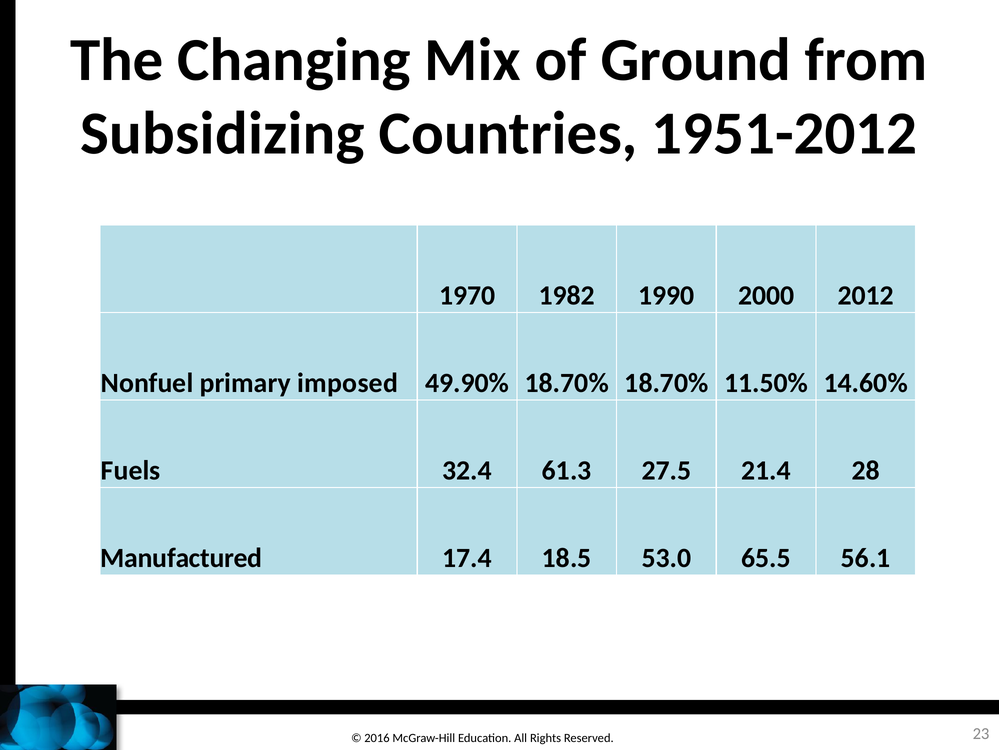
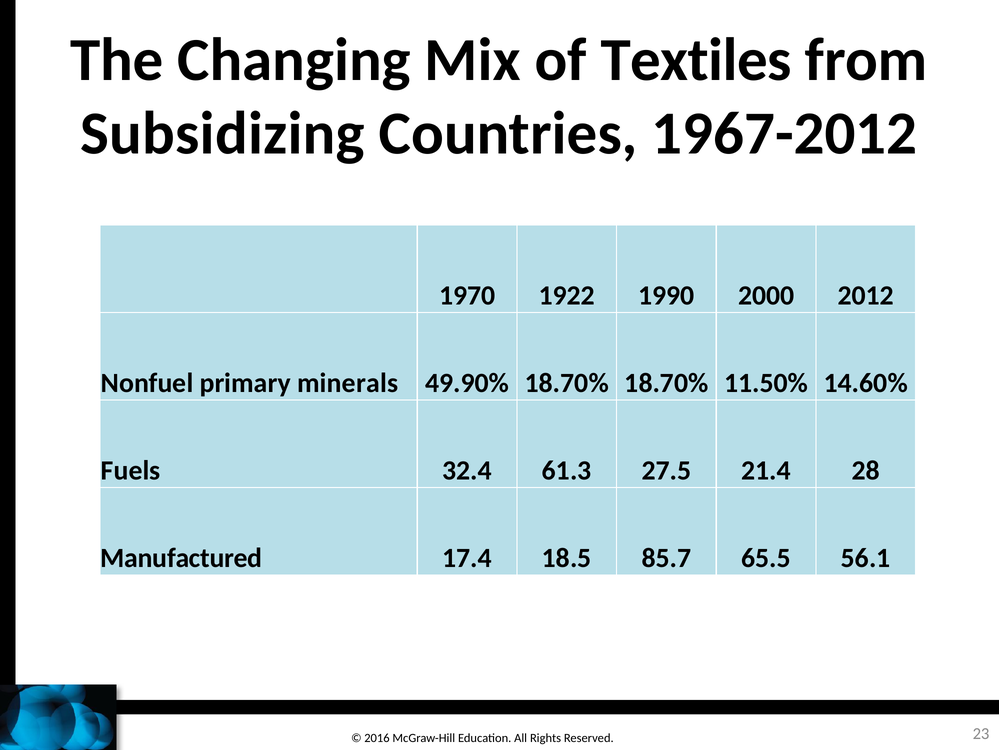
Ground: Ground -> Textiles (696, 60)
1951-2012: 1951-2012 -> 1967-2012 (784, 133)
1982: 1982 -> 1922 (567, 295)
imposed: imposed -> minerals (348, 383)
53.0: 53.0 -> 85.7 (666, 558)
